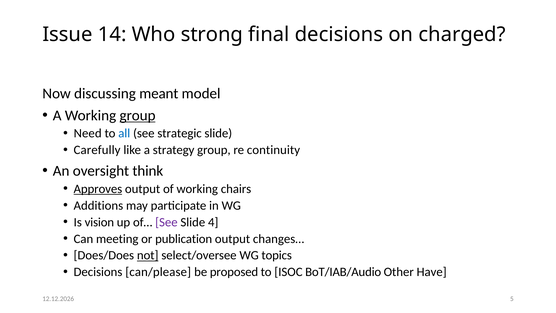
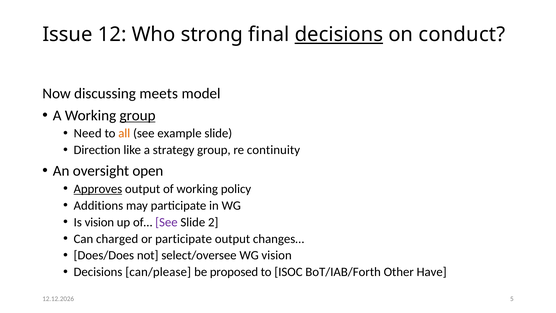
14: 14 -> 12 (112, 35)
decisions underline: none -> present (339, 35)
charged: charged -> conduct (462, 35)
meant: meant -> meets (159, 93)
all colour: blue -> orange (124, 133)
strategic: strategic -> example (179, 133)
Carefully: Carefully -> Direction (97, 150)
think: think -> open (148, 171)
chairs: chairs -> policy (236, 189)
4: 4 -> 2 (213, 222)
meeting: meeting -> charged (117, 239)
or publication: publication -> participate (184, 239)
not underline: present -> none (148, 255)
WG topics: topics -> vision (277, 255)
BoT/IAB/Audio: BoT/IAB/Audio -> BoT/IAB/Forth (343, 272)
